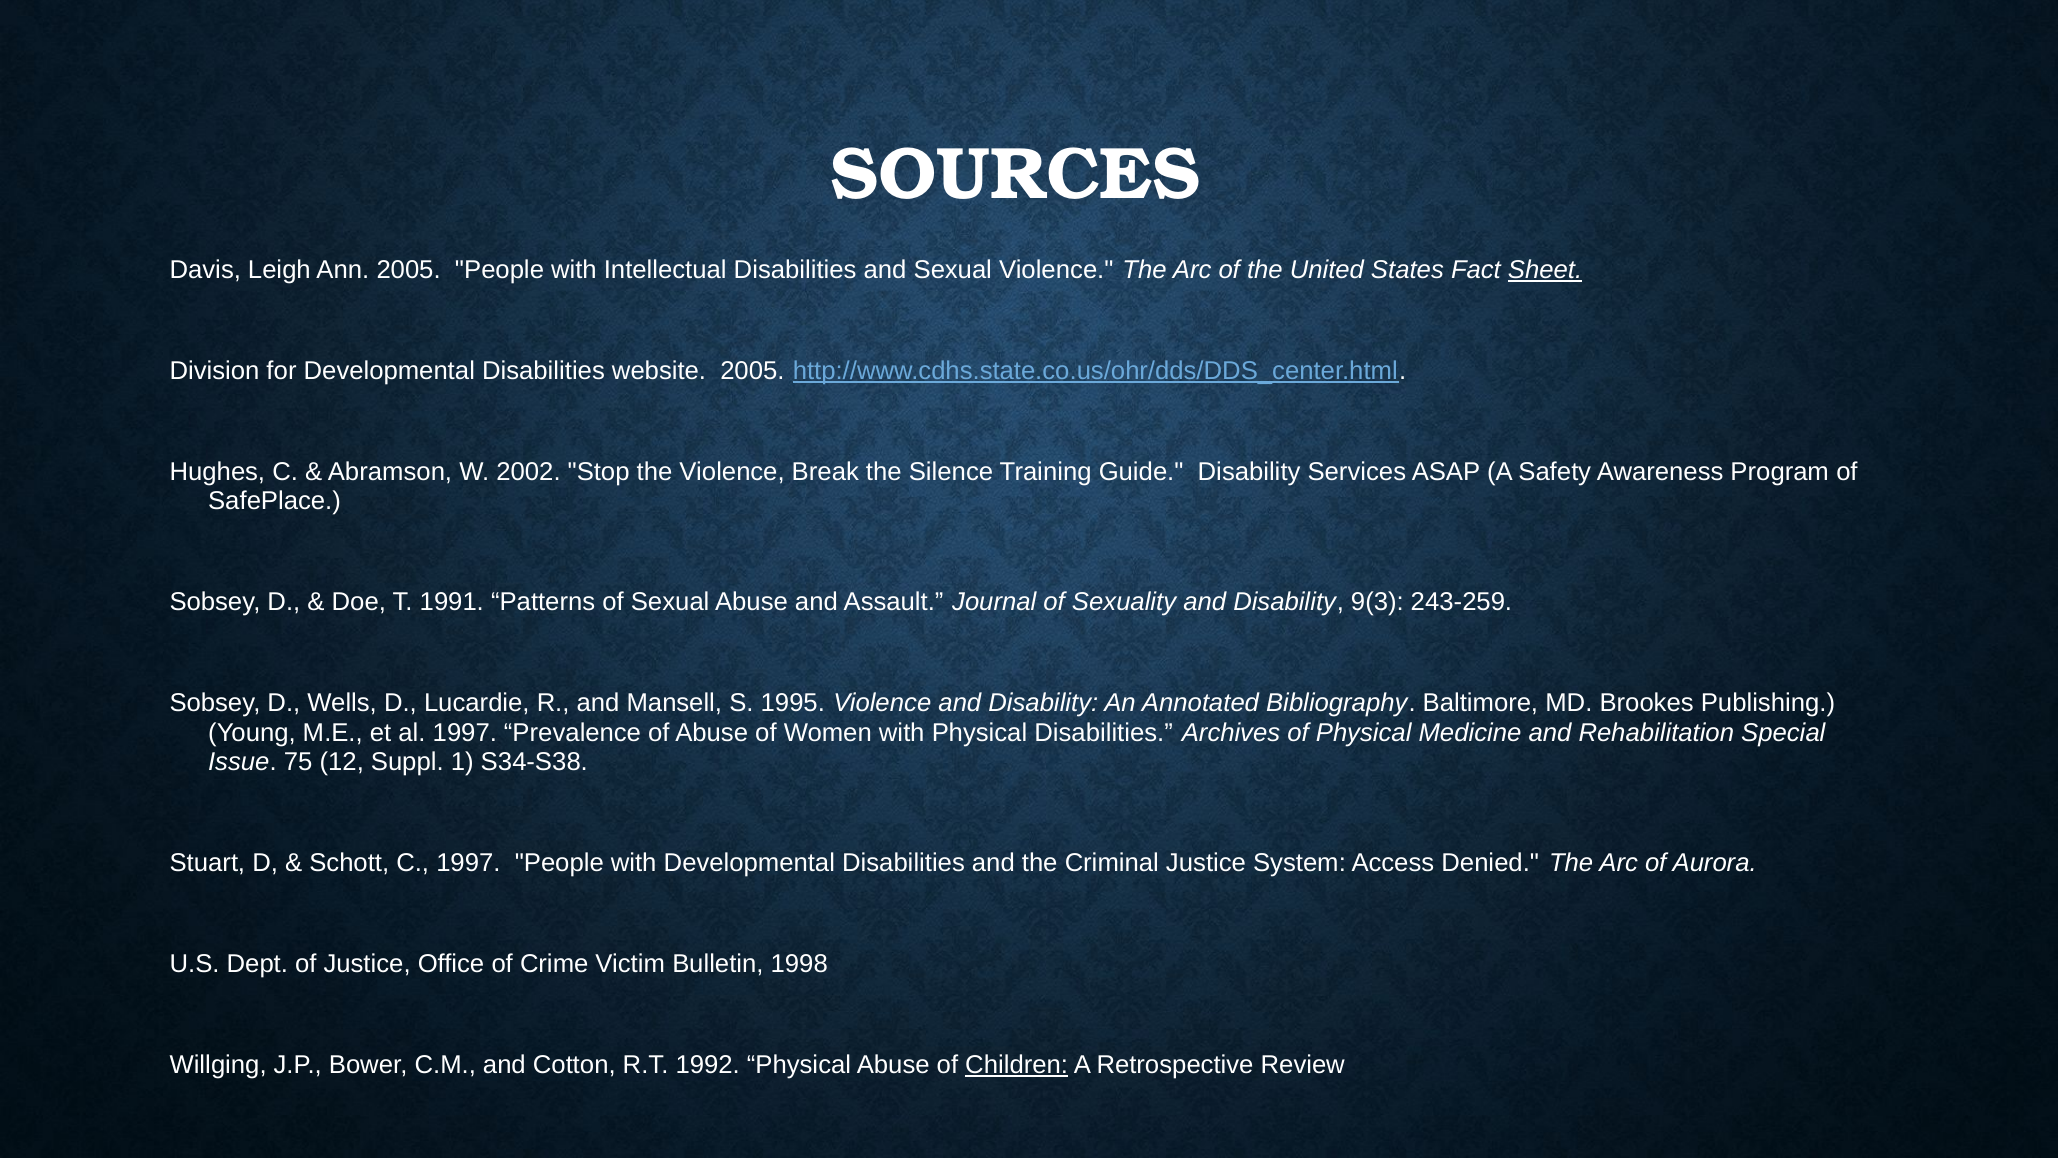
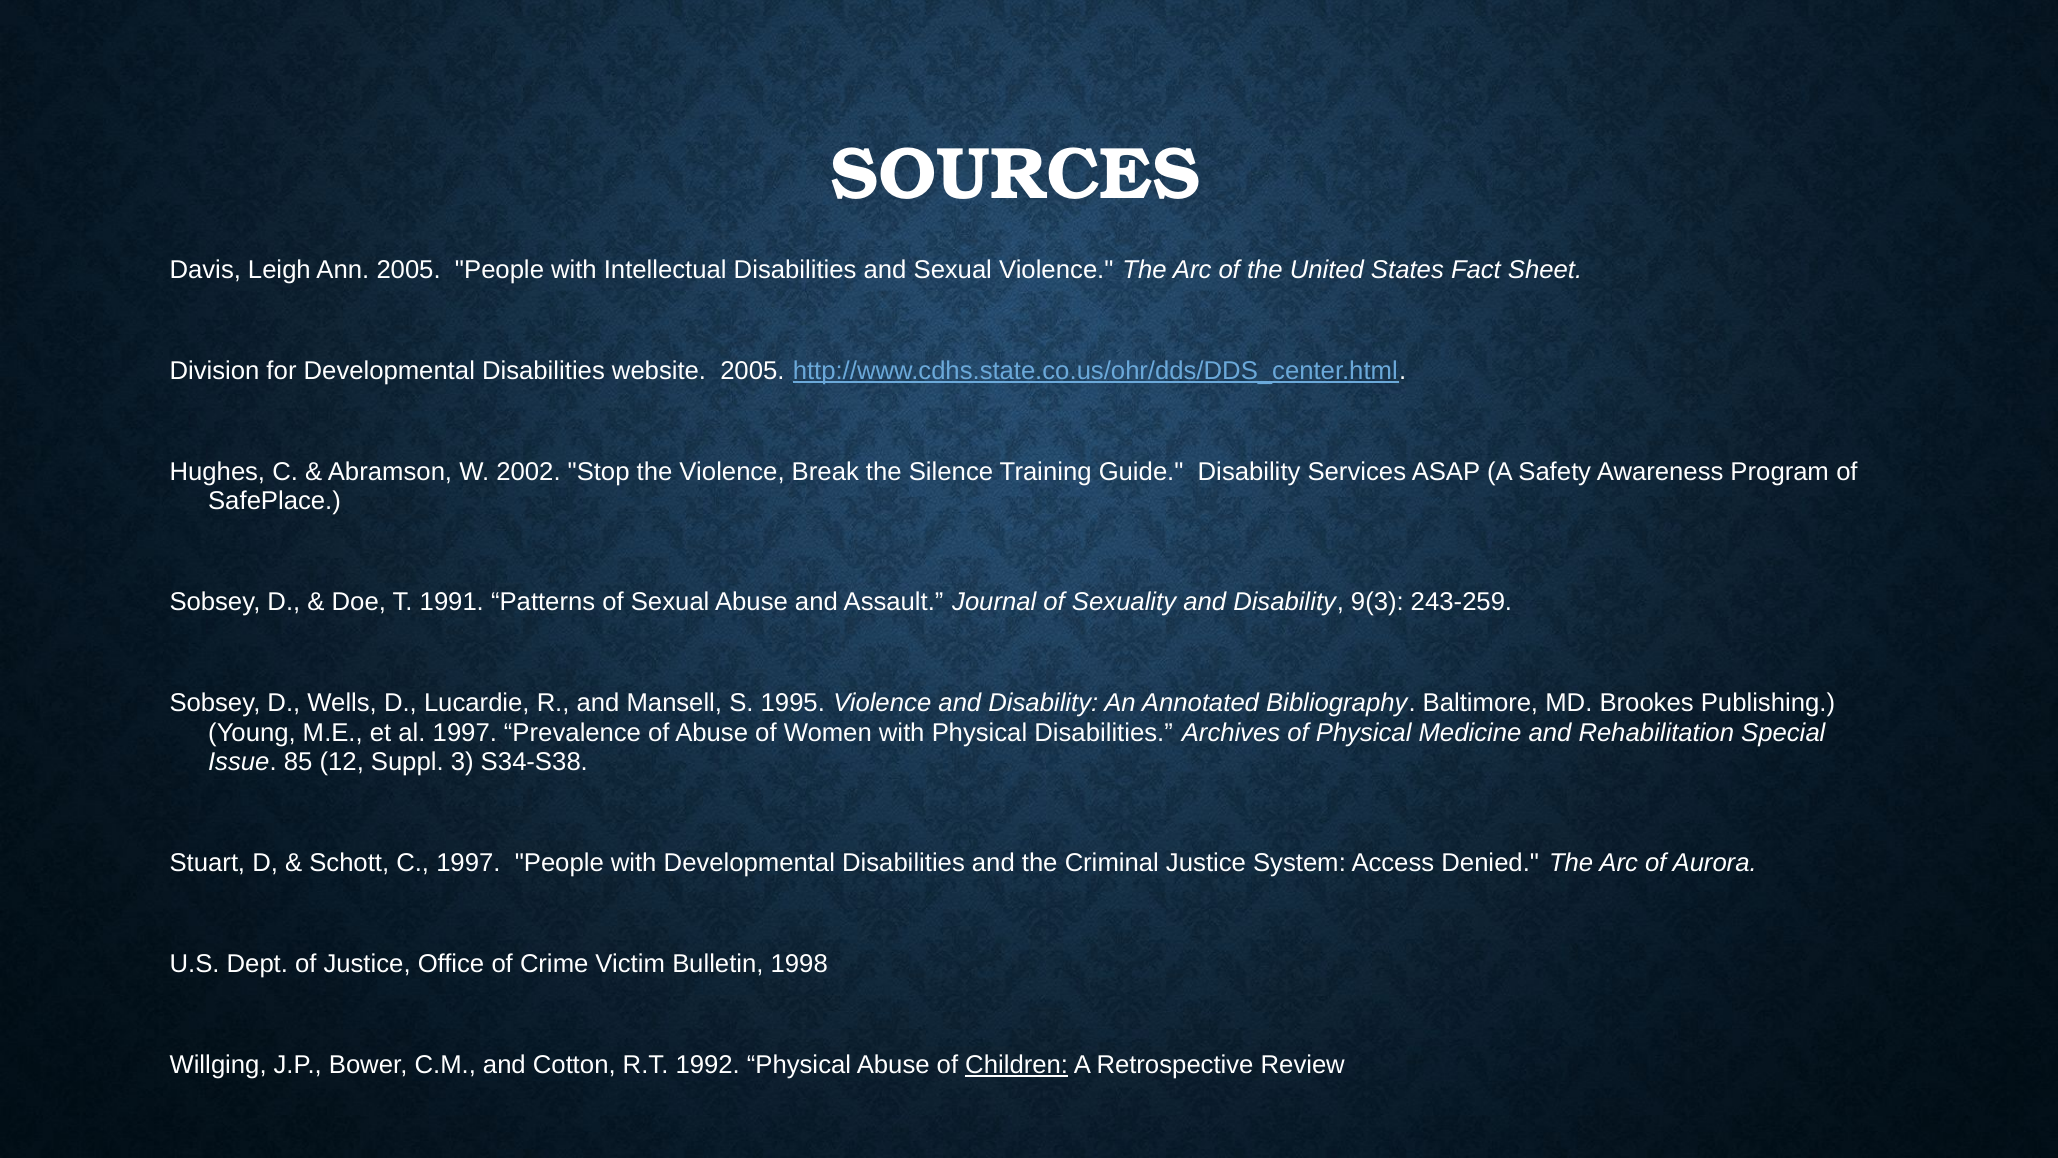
Sheet underline: present -> none (1545, 270)
75: 75 -> 85 (298, 762)
1: 1 -> 3 (462, 762)
